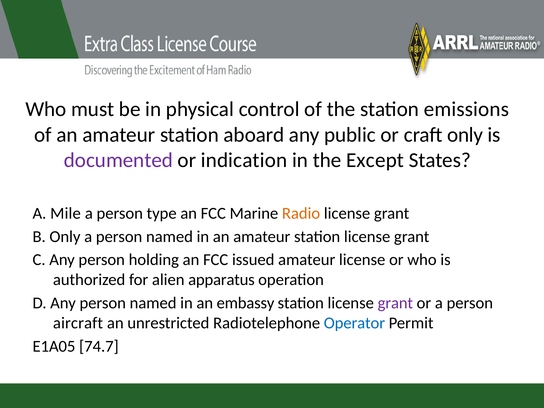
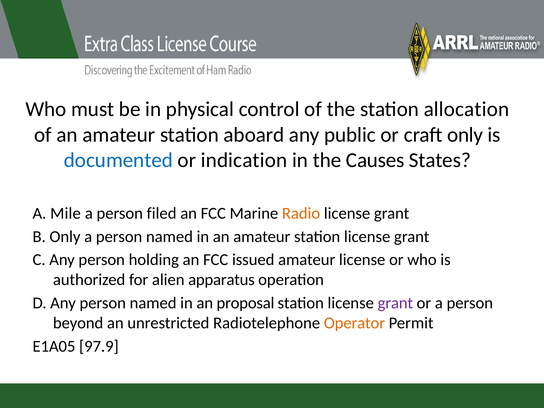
emissions: emissions -> allocation (466, 109)
documented colour: purple -> blue (118, 160)
Except: Except -> Causes (375, 160)
type: type -> filed (162, 213)
embassy: embassy -> proposal (245, 303)
aircraft: aircraft -> beyond (78, 323)
Operator colour: blue -> orange (354, 323)
74.7: 74.7 -> 97.9 (99, 346)
